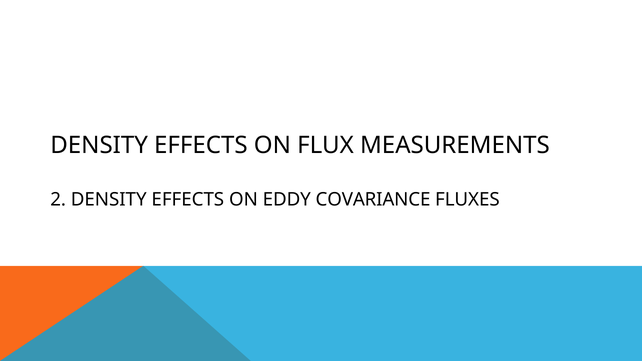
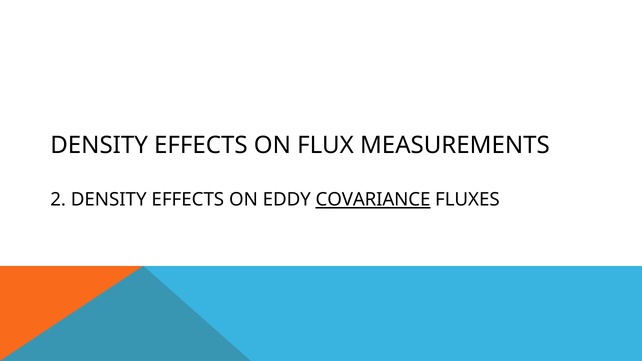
COVARIANCE underline: none -> present (373, 200)
